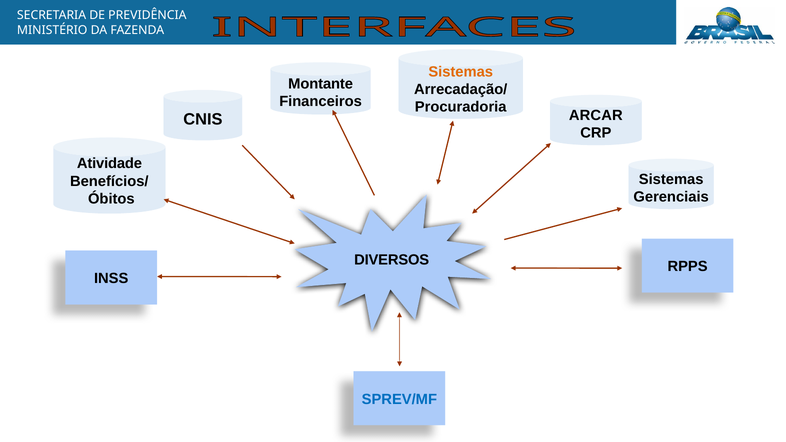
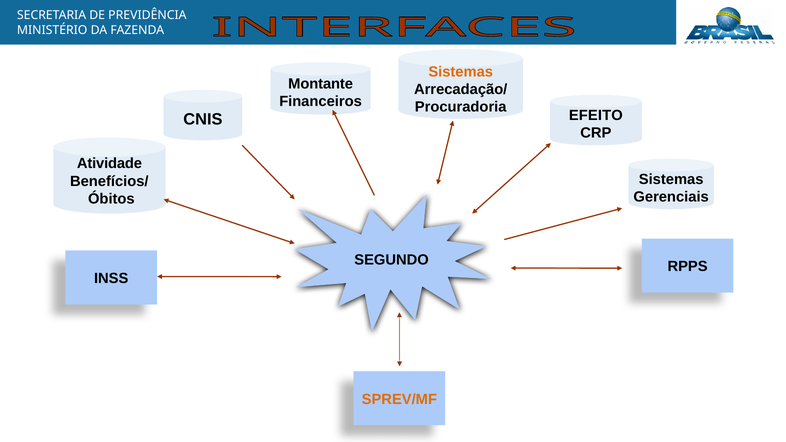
ARCAR: ARCAR -> EFEITO (596, 115)
DIVERSOS: DIVERSOS -> SEGUNDO (392, 260)
SPREV/MF colour: blue -> orange (399, 399)
